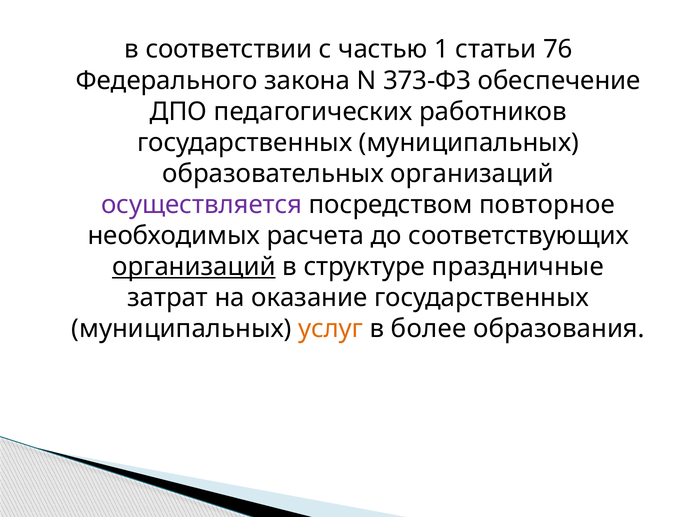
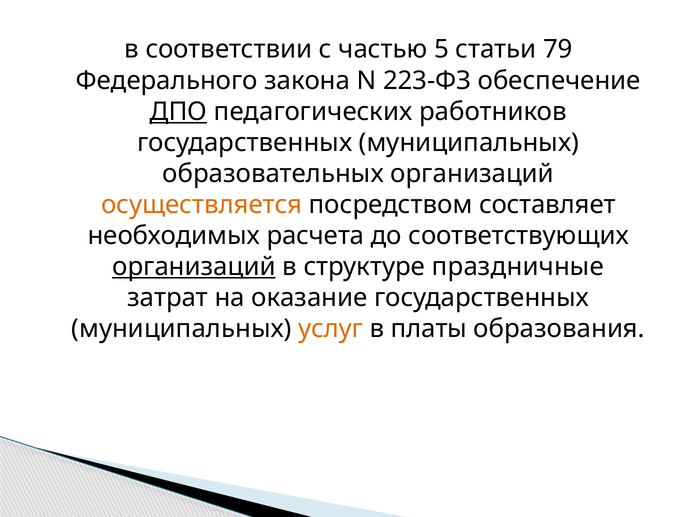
1: 1 -> 5 (441, 49)
76: 76 -> 79 (558, 49)
373-ФЗ: 373-ФЗ -> 223-ФЗ (427, 80)
ДПО underline: none -> present (178, 111)
осуществляется colour: purple -> orange (202, 205)
повторное: повторное -> составляет (547, 205)
более: более -> платы (429, 329)
